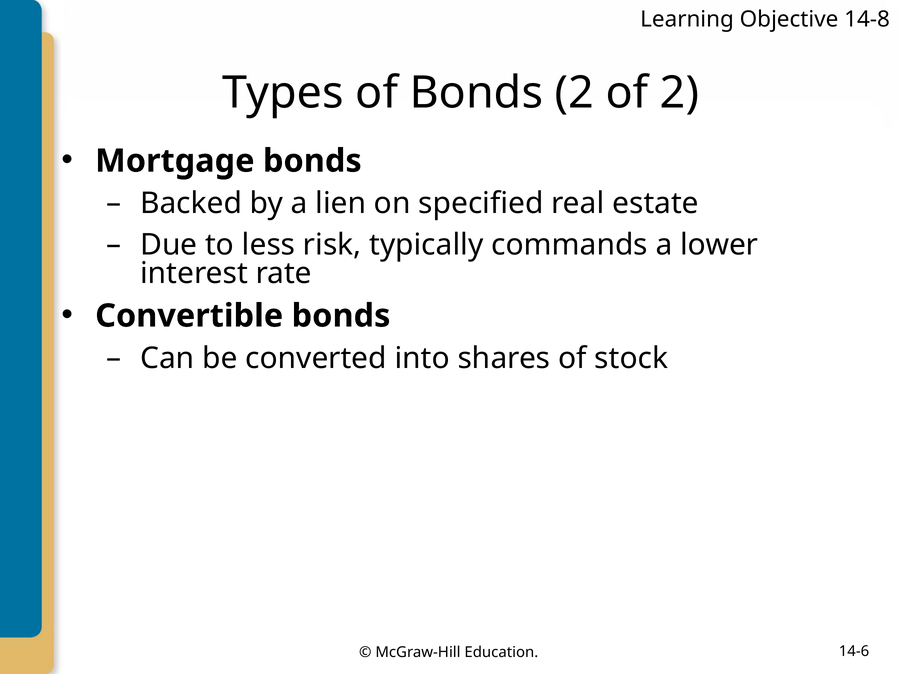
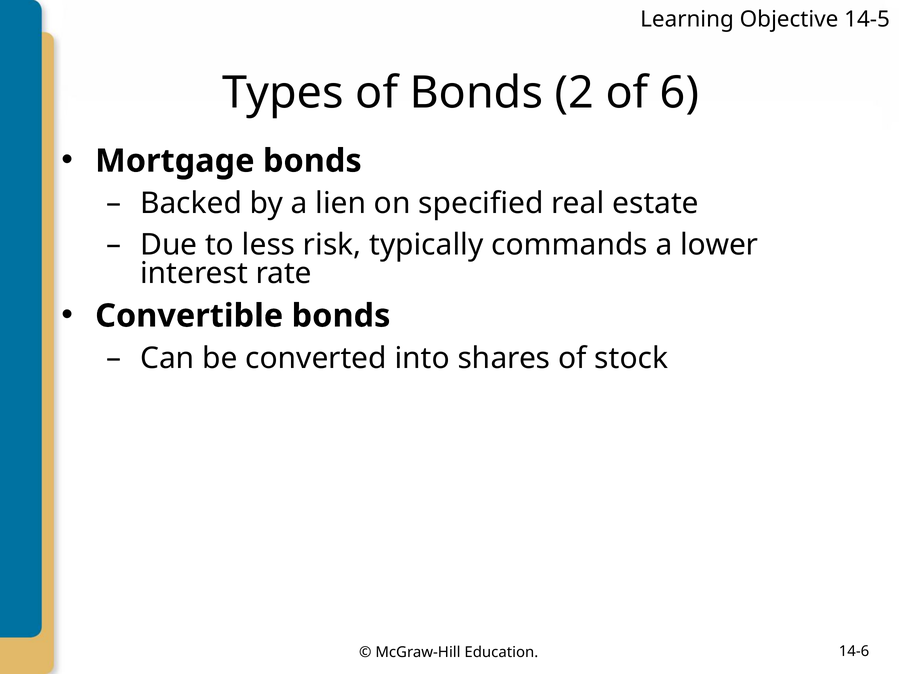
14-8: 14-8 -> 14-5 (867, 19)
of 2: 2 -> 6 (679, 93)
